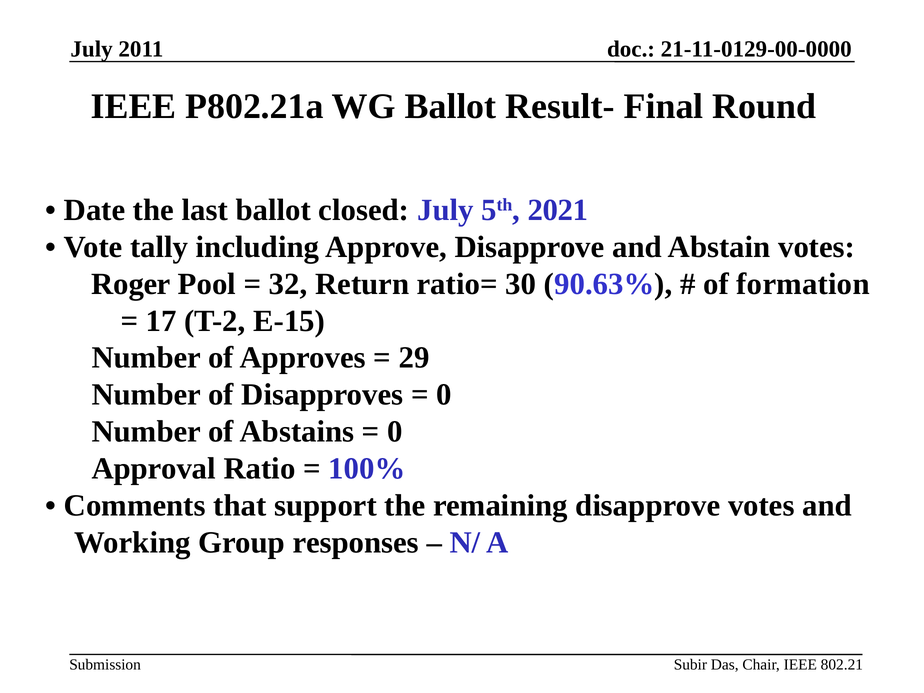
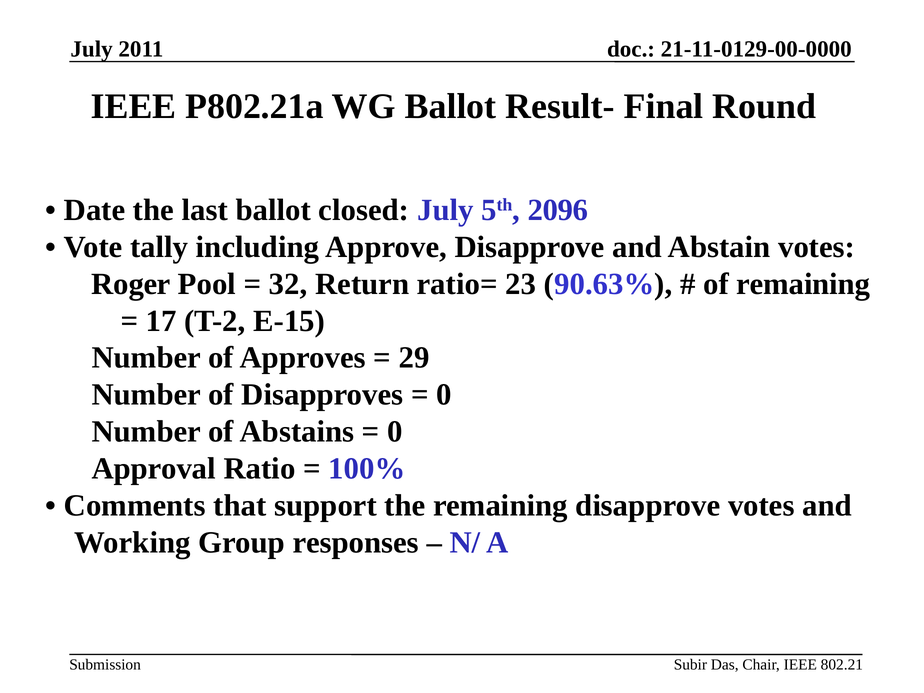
2021: 2021 -> 2096 (558, 210)
30: 30 -> 23 (521, 284)
of formation: formation -> remaining (803, 284)
